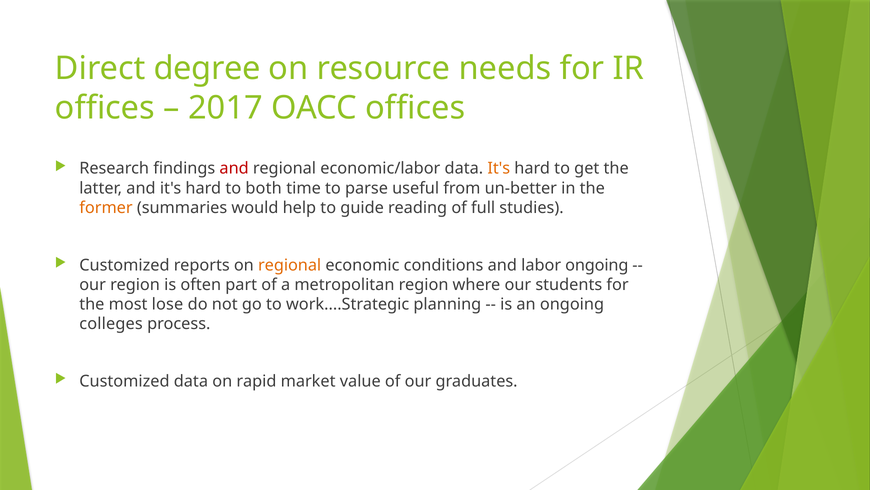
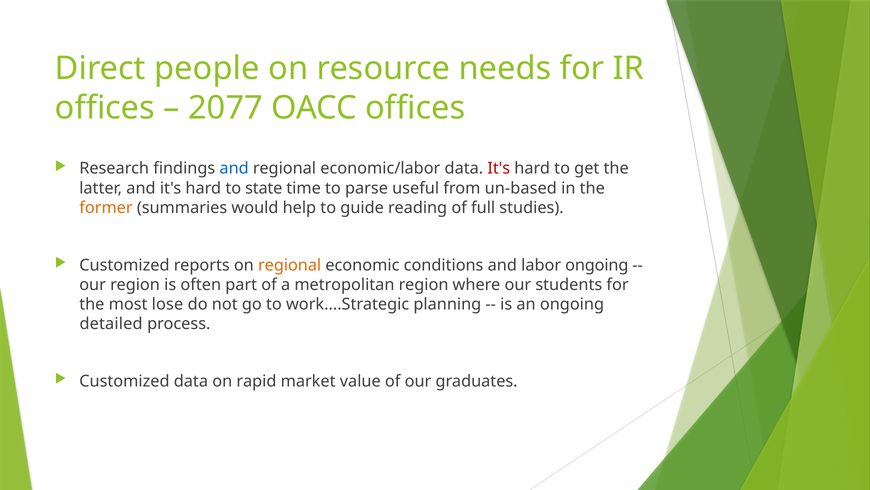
degree: degree -> people (207, 69)
2017: 2017 -> 2077 (226, 108)
and colour: red -> blue (234, 168)
It's colour: orange -> red (499, 168)
both: both -> state (264, 188)
un-better: un-better -> un-based (521, 188)
colleges: colleges -> detailed (111, 324)
